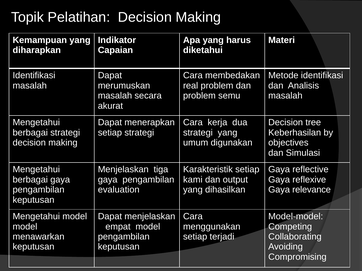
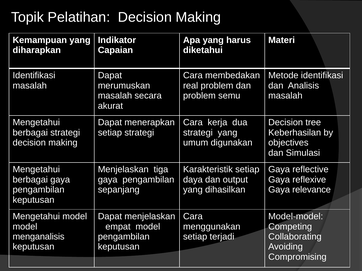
kami: kami -> daya (193, 180)
evaluation: evaluation -> sepanjang (119, 190)
menawarkan: menawarkan -> menganalisis (39, 237)
